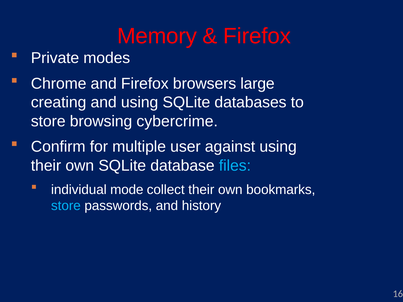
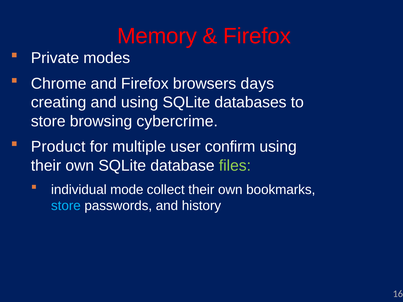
large: large -> days (257, 84)
Confirm: Confirm -> Product (58, 147)
against: against -> confirm (230, 147)
files colour: light blue -> light green (235, 166)
